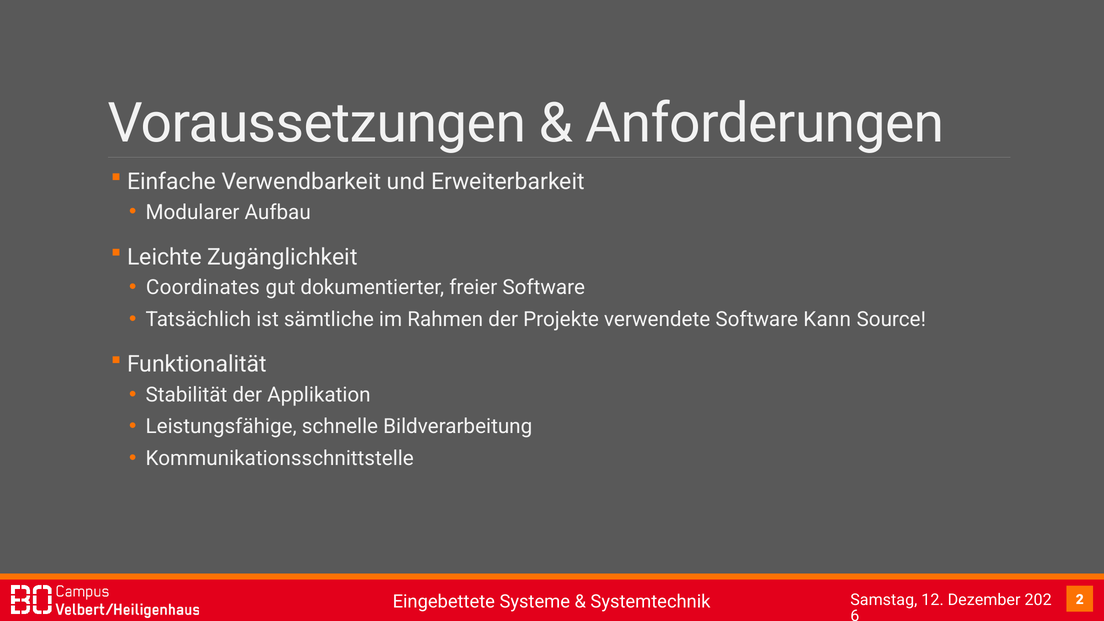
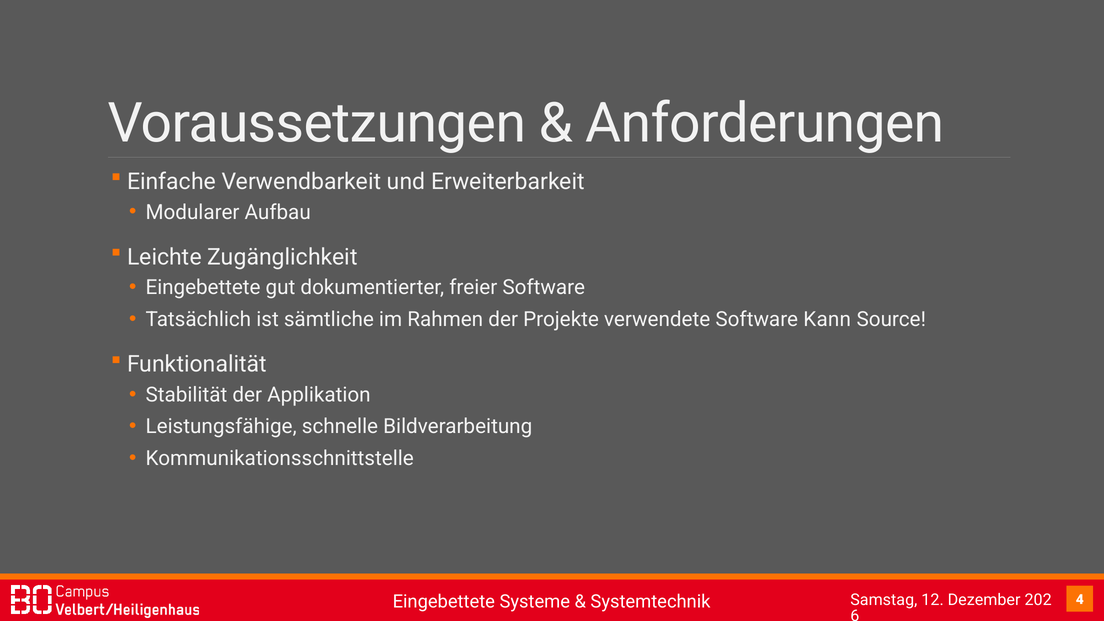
Coordinates: Coordinates -> Eingebettete (203, 288)
2: 2 -> 4 (1080, 600)
